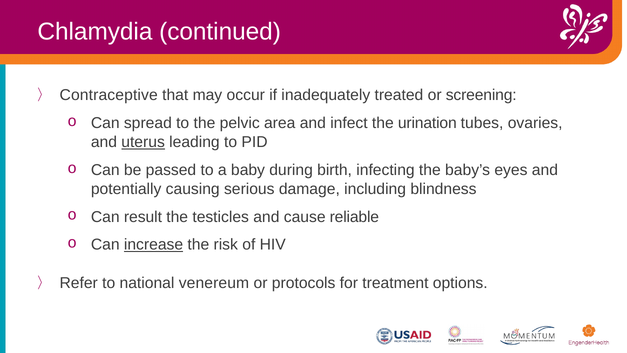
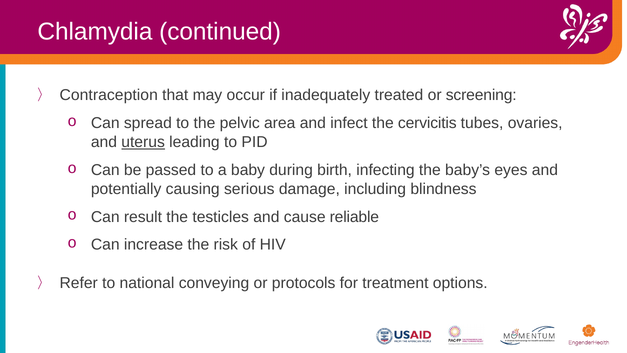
Contraceptive: Contraceptive -> Contraception (109, 95)
urination: urination -> cervicitis (427, 123)
increase underline: present -> none (154, 245)
venereum: venereum -> conveying (214, 283)
